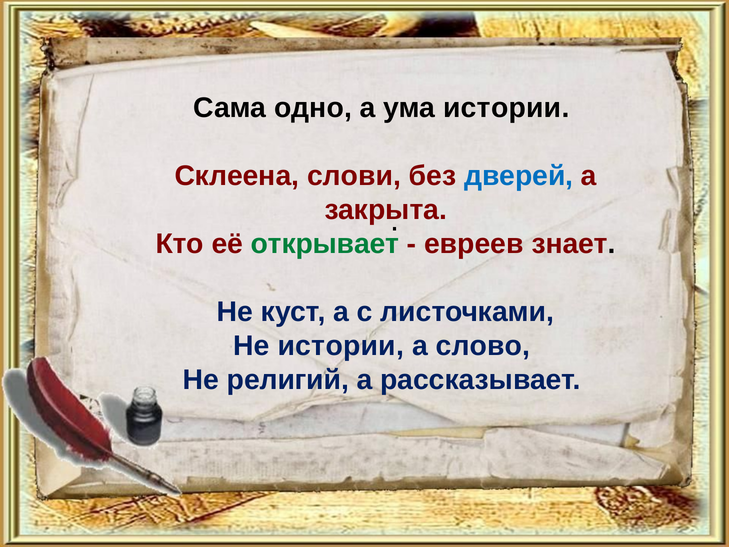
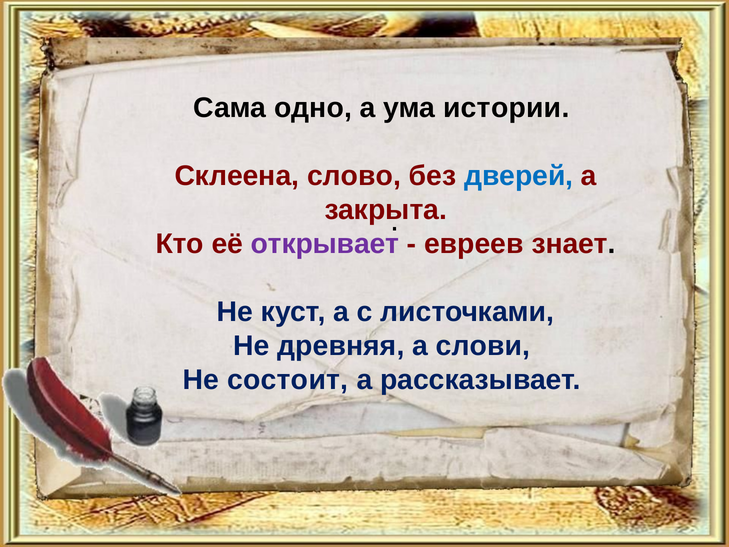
слови: слови -> слово (354, 176)
открывает colour: green -> purple (325, 244)
Не истории: истории -> древняя (341, 346)
слово: слово -> слови (483, 346)
религий: религий -> состоит (288, 380)
